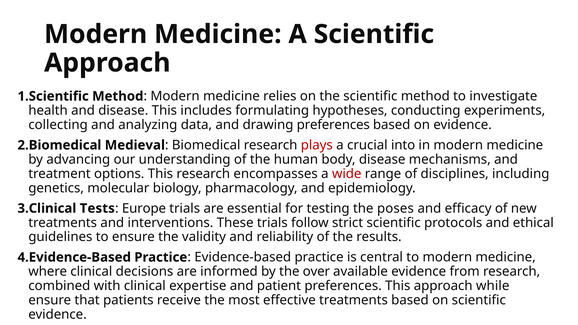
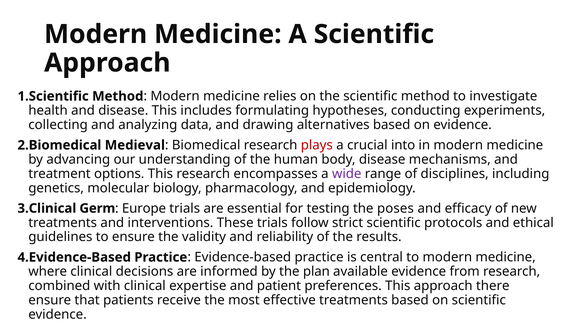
drawing preferences: preferences -> alternatives (333, 125)
wide colour: red -> purple (347, 174)
Tests: Tests -> Germ (97, 208)
over: over -> plan (316, 272)
while: while -> there (493, 286)
